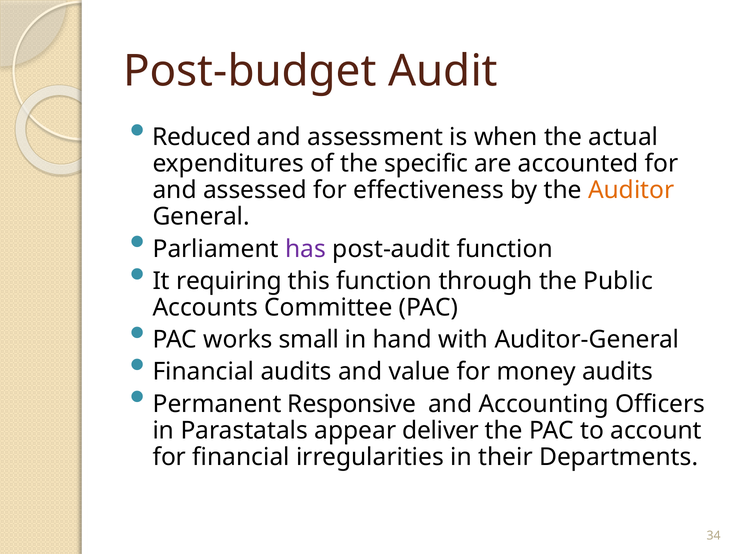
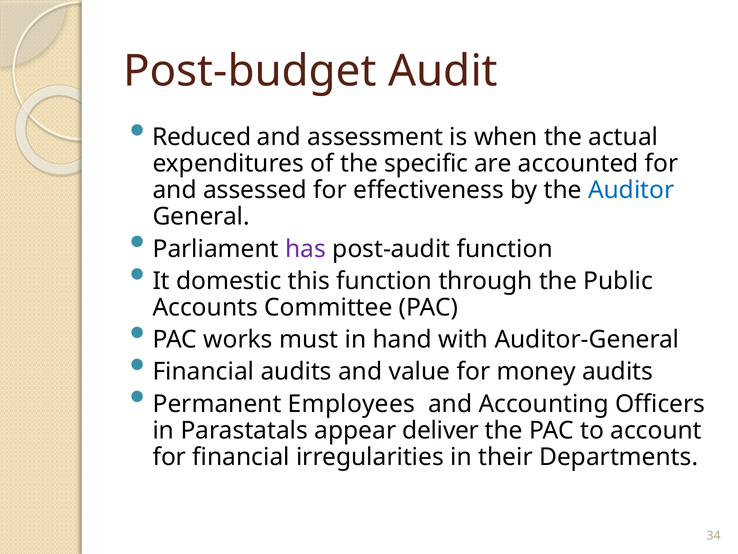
Auditor colour: orange -> blue (631, 190)
requiring: requiring -> domestic (229, 281)
small: small -> must (309, 339)
Responsive: Responsive -> Employees (351, 404)
